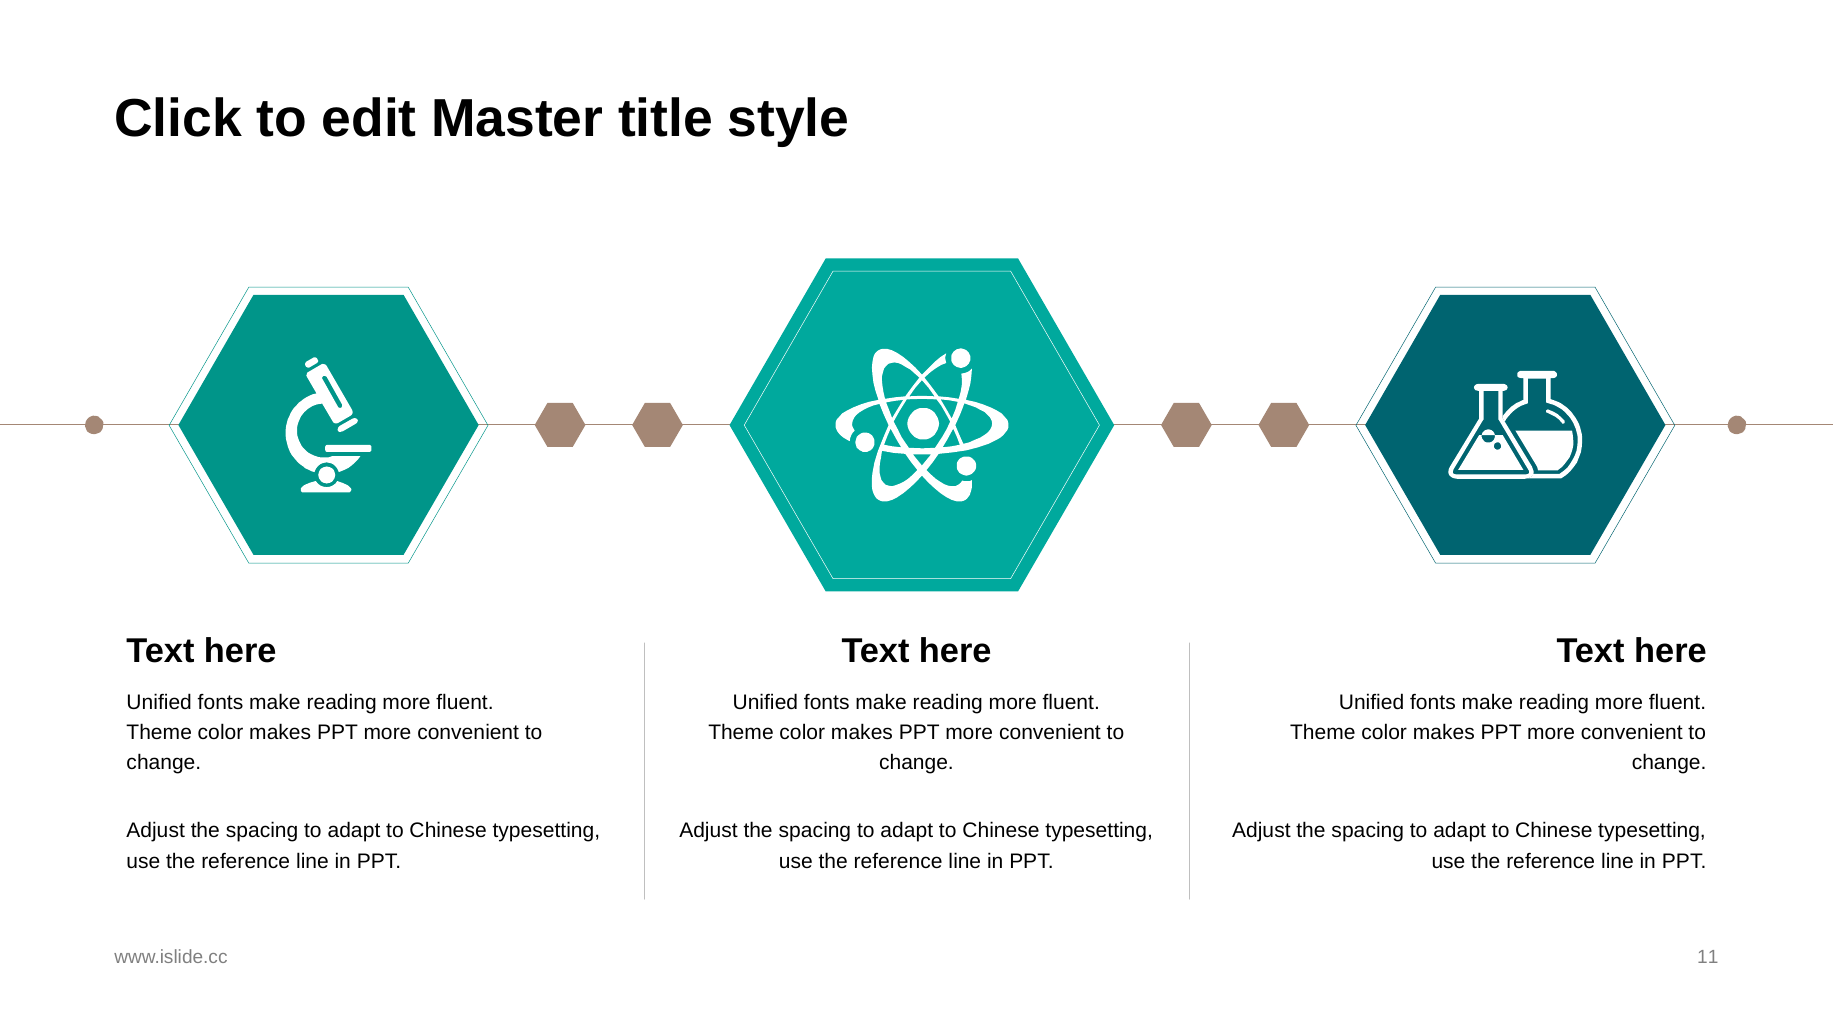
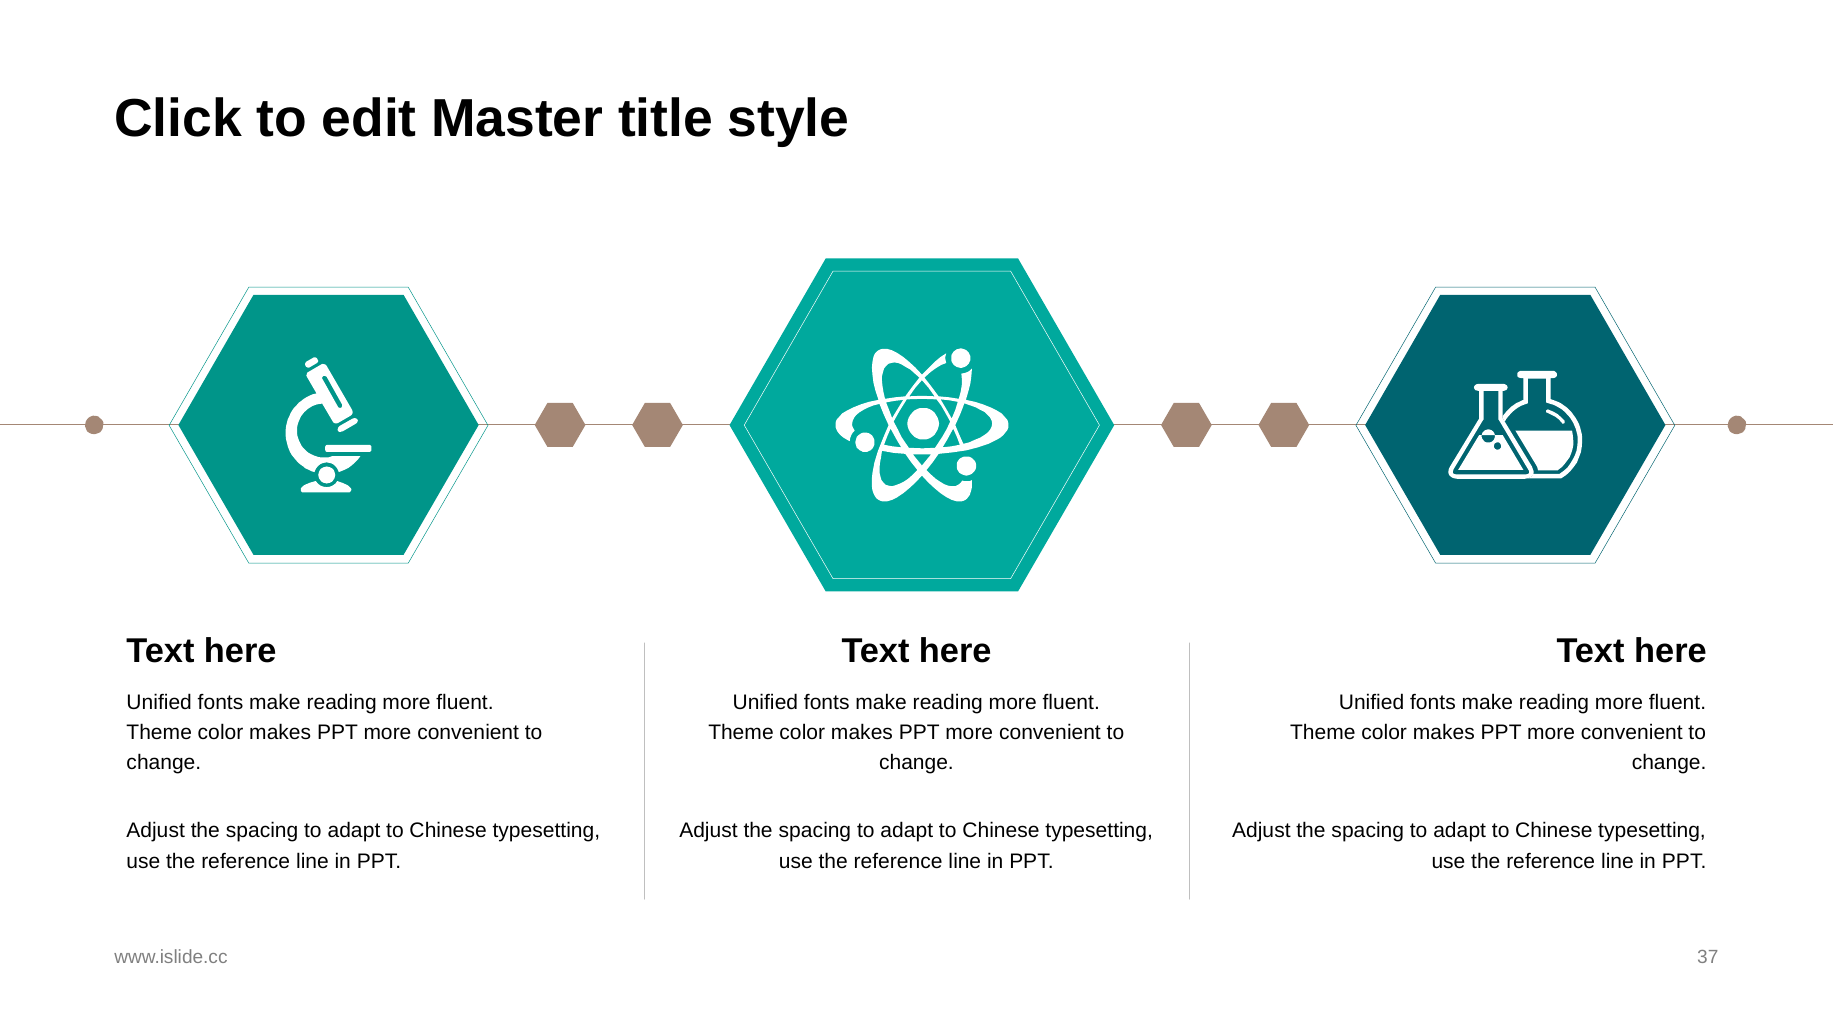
11: 11 -> 37 (1708, 957)
